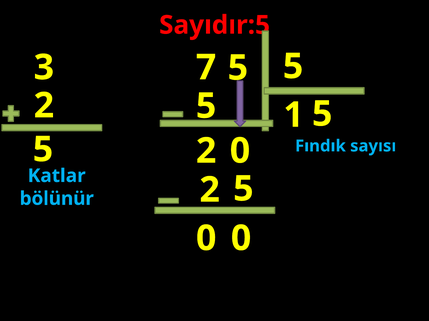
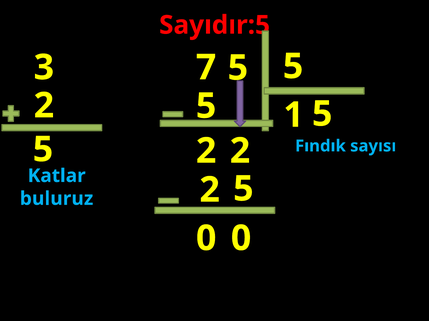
0: 0 -> 2 (240, 151)
bölünür: bölünür -> buluruz (57, 199)
